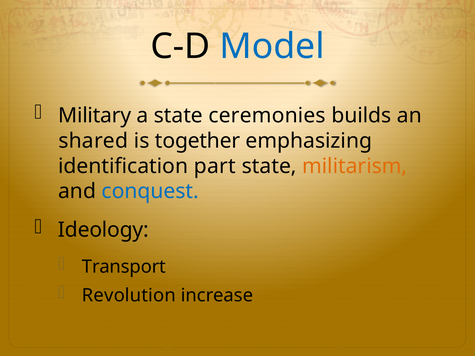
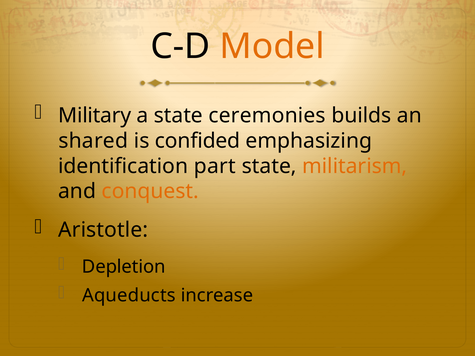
Model colour: blue -> orange (272, 46)
together: together -> confided (198, 141)
conquest colour: blue -> orange (150, 192)
Ideology: Ideology -> Aristotle (103, 230)
Transport: Transport -> Depletion (124, 267)
Revolution: Revolution -> Aqueducts (129, 296)
